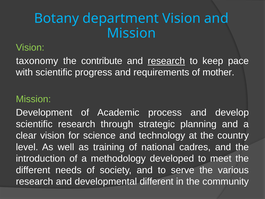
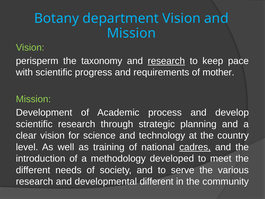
taxonomy: taxonomy -> perisperm (37, 61)
contribute: contribute -> taxonomy (102, 61)
cadres underline: none -> present (195, 147)
